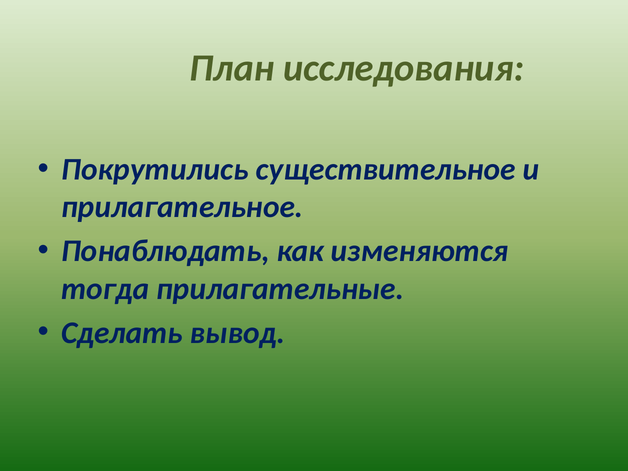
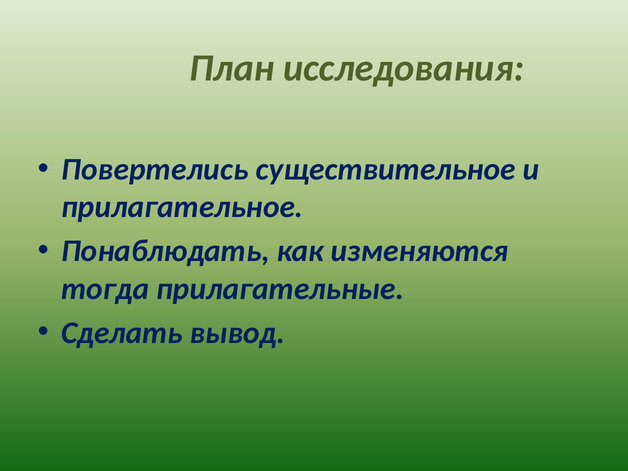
Покрутились: Покрутились -> Повертелись (155, 169)
